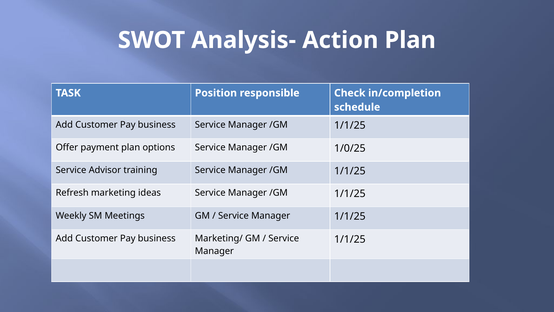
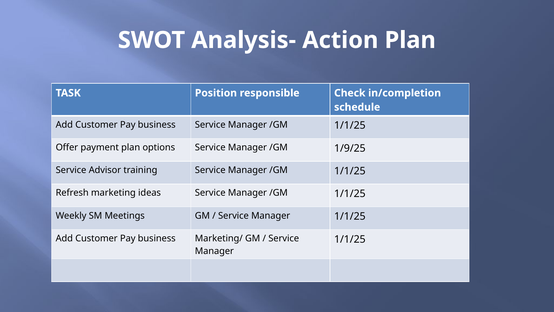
1/0/25: 1/0/25 -> 1/9/25 (350, 148)
